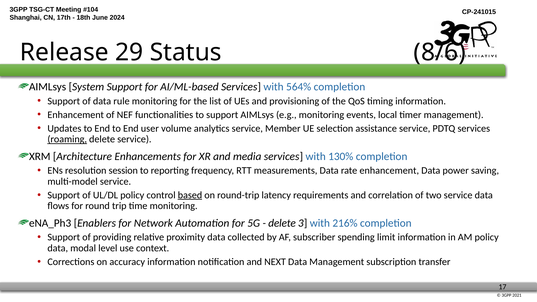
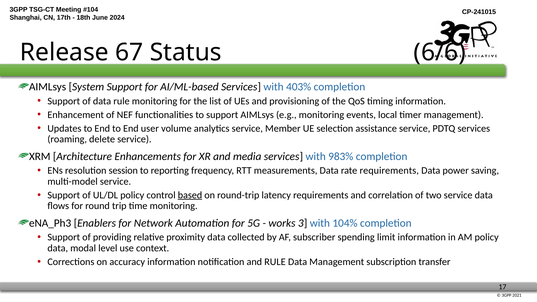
29: 29 -> 67 (129, 52)
8/6: 8/6 -> 6/6 (440, 52)
564%: 564% -> 403% (299, 87)
roaming underline: present -> none (67, 139)
130%: 130% -> 983% (341, 156)
rate enhancement: enhancement -> requirements (389, 171)
delete: delete -> works (282, 223)
216%: 216% -> 104% (345, 223)
and NEXT: NEXT -> RULE (275, 262)
